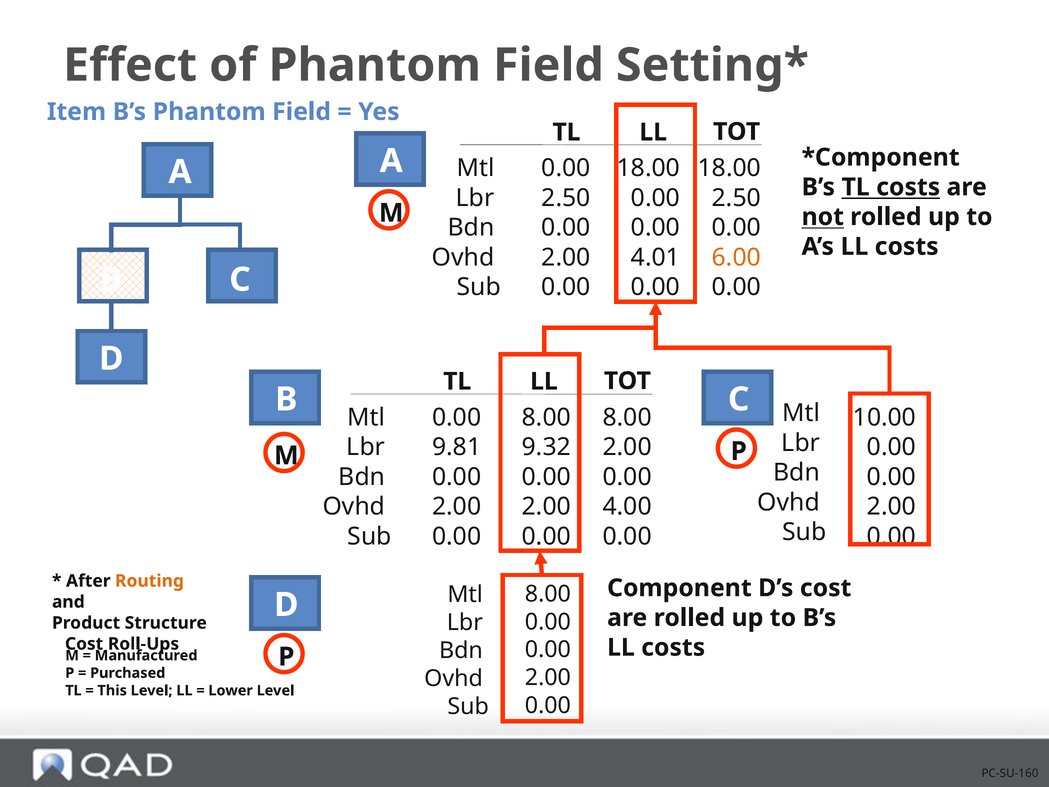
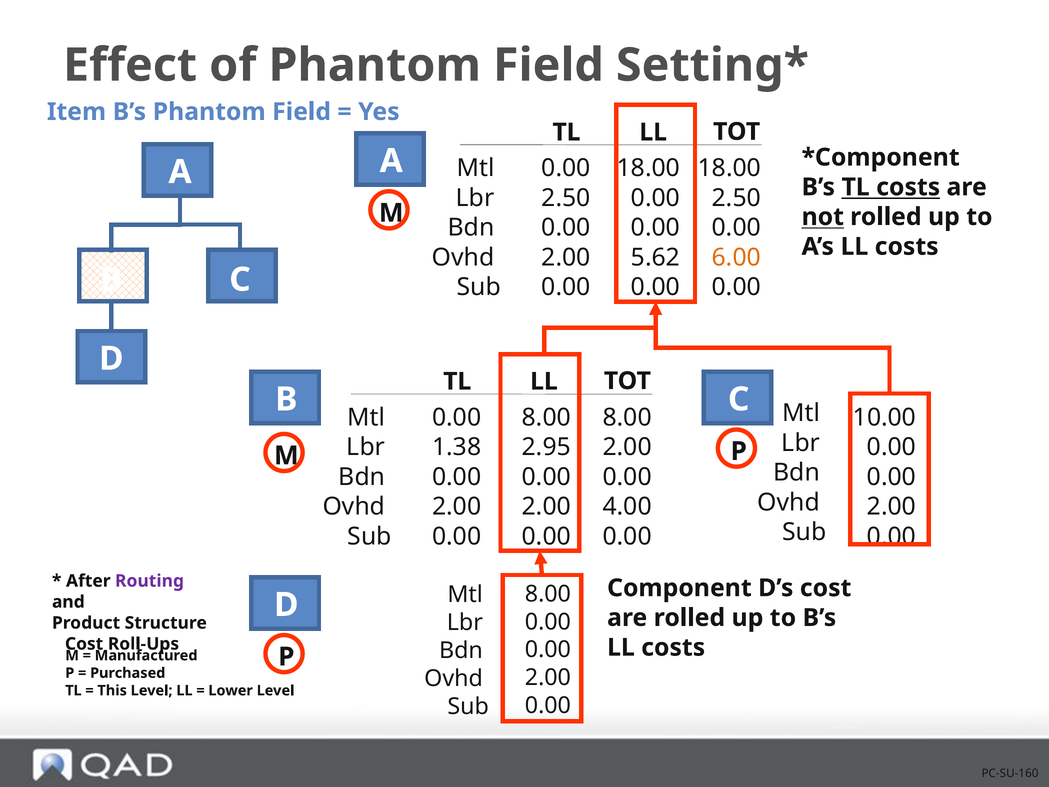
4.01: 4.01 -> 5.62 (656, 257)
9.81: 9.81 -> 1.38 (457, 447)
9.32: 9.32 -> 2.95 (546, 447)
Routing colour: orange -> purple (150, 581)
